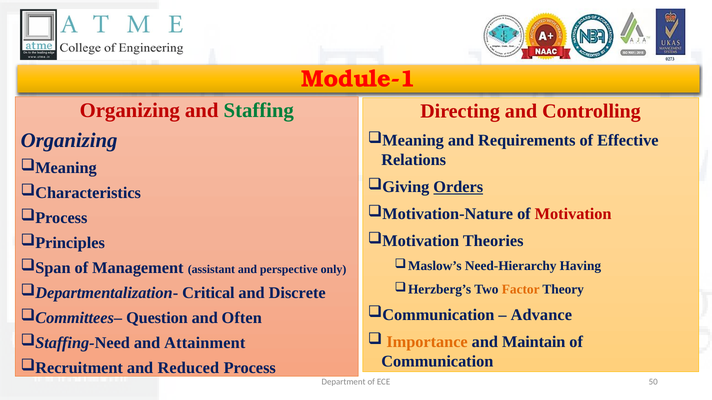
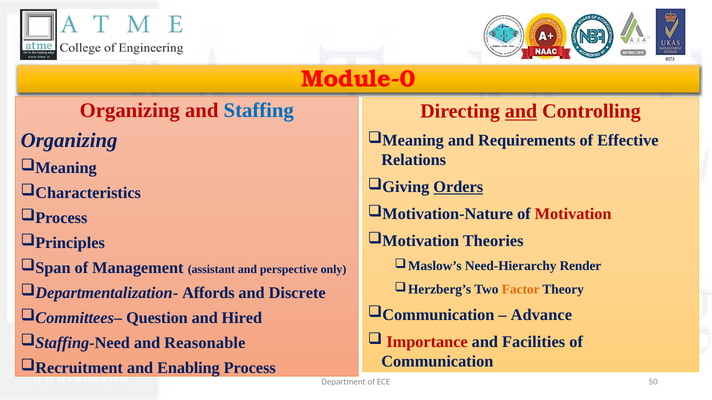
Module-1: Module-1 -> Module-0 (358, 79)
Staffing colour: green -> blue (259, 111)
and underline: none -> present (521, 111)
Having: Having -> Render (580, 266)
Critical: Critical -> Affords (208, 293)
Often: Often -> Hired (242, 318)
Importance colour: orange -> red (427, 342)
Maintain: Maintain -> Facilities (534, 342)
Attainment: Attainment -> Reasonable (205, 343)
Reduced: Reduced -> Enabling (188, 368)
